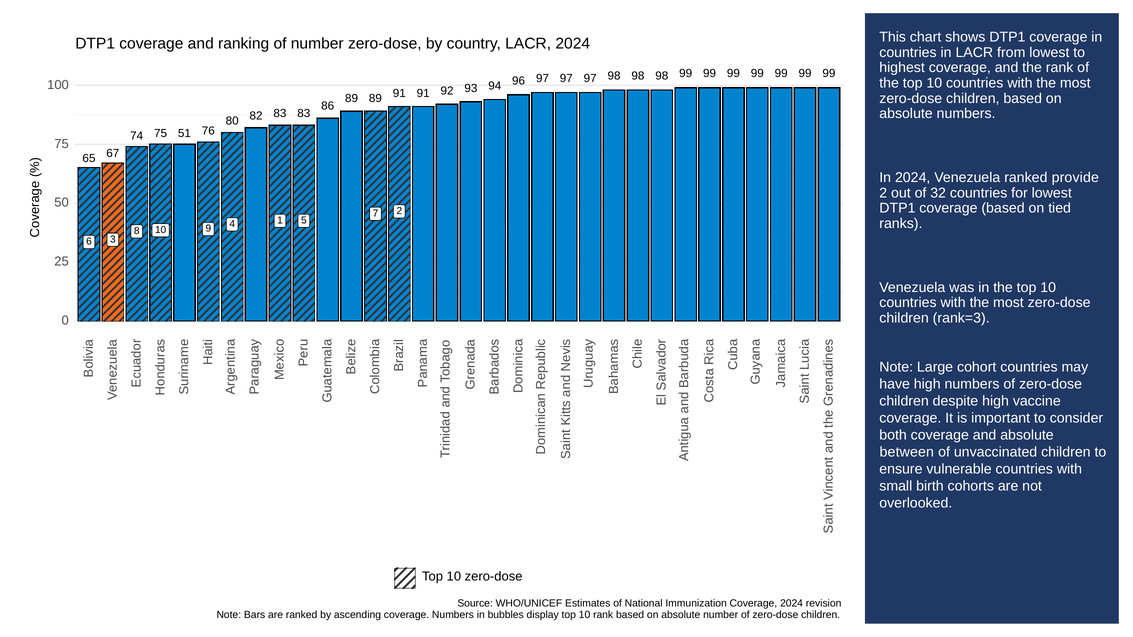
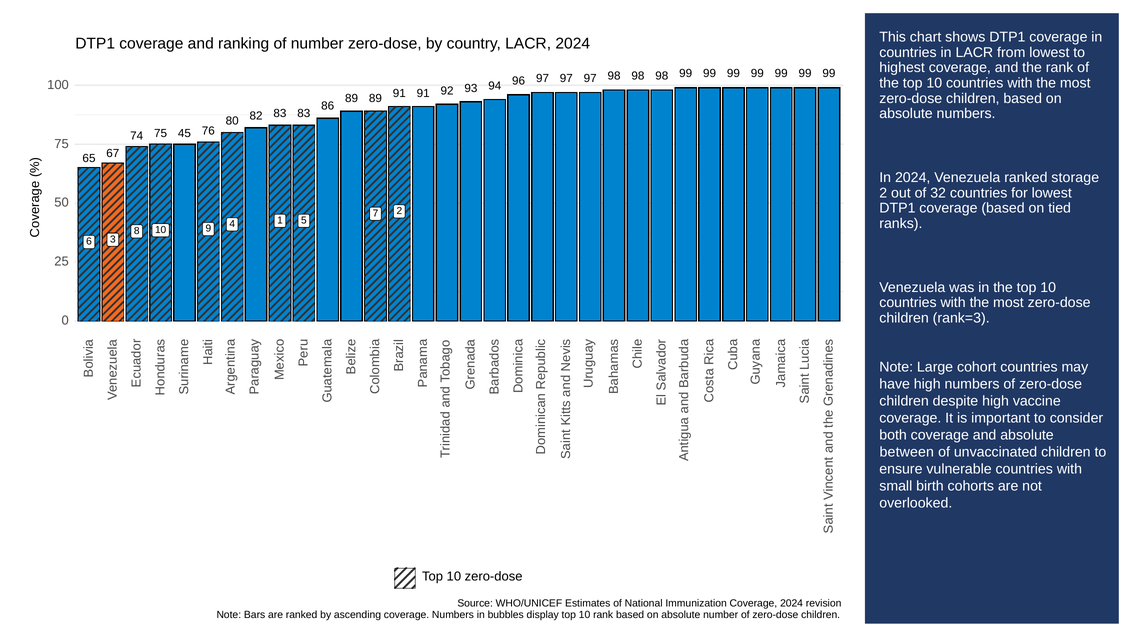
51: 51 -> 45 (184, 133)
provide: provide -> storage (1075, 178)
